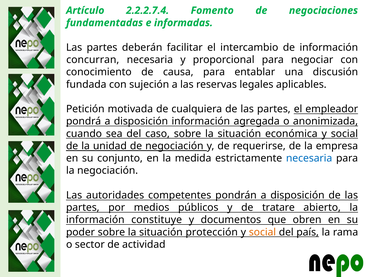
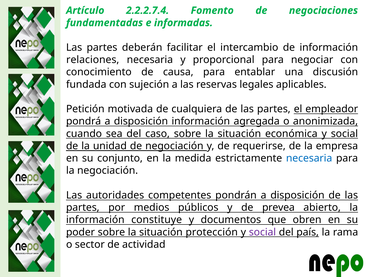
concurran: concurran -> relaciones (93, 60)
tratare: tratare -> prevea (278, 207)
social colour: orange -> purple (262, 232)
